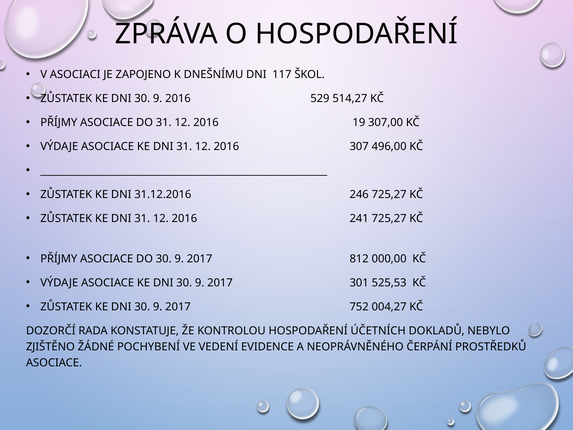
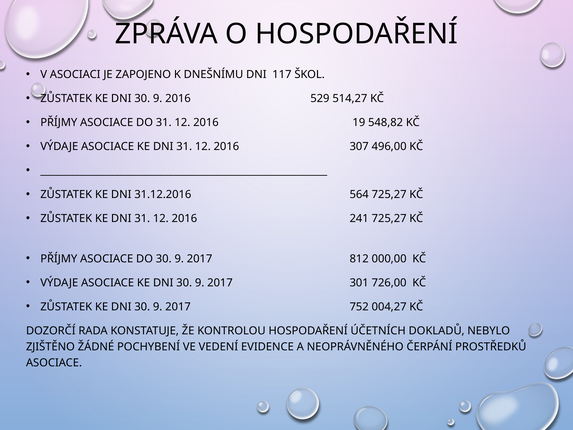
307,00: 307,00 -> 548,82 (386, 122)
246: 246 -> 564 (359, 194)
525,53: 525,53 -> 726,00 (389, 283)
